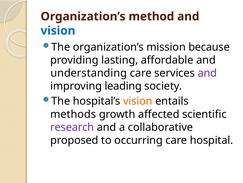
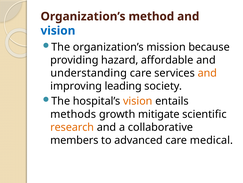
lasting: lasting -> hazard (120, 60)
and colour: purple -> orange (207, 73)
affected: affected -> mitigate (159, 114)
research colour: purple -> orange (72, 127)
proposed: proposed -> members (74, 140)
occurring: occurring -> advanced (139, 140)
hospital: hospital -> medical (211, 140)
